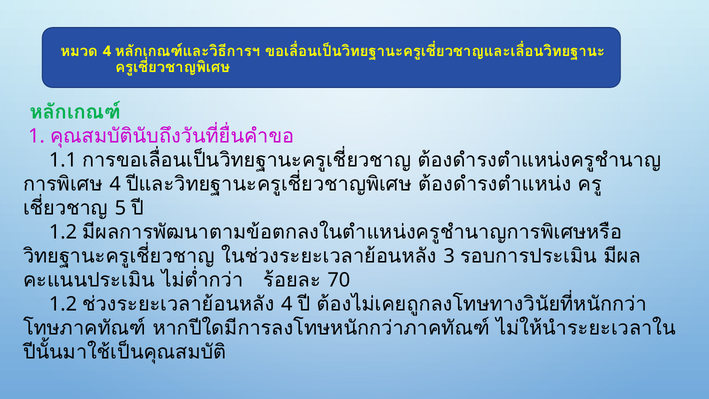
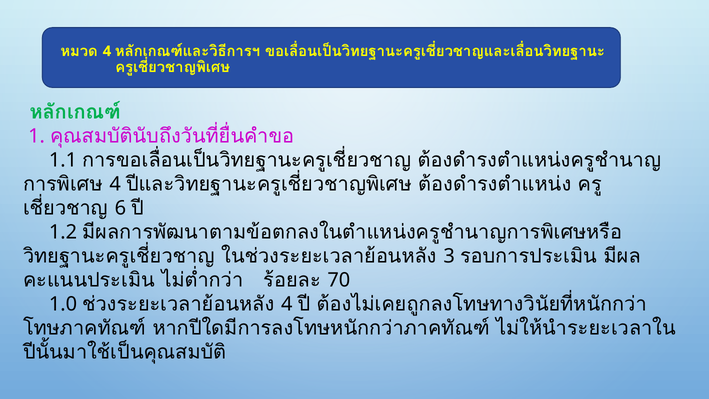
5: 5 -> 6 (120, 208)
1.2: 1.2 -> 1.0 (63, 304)
